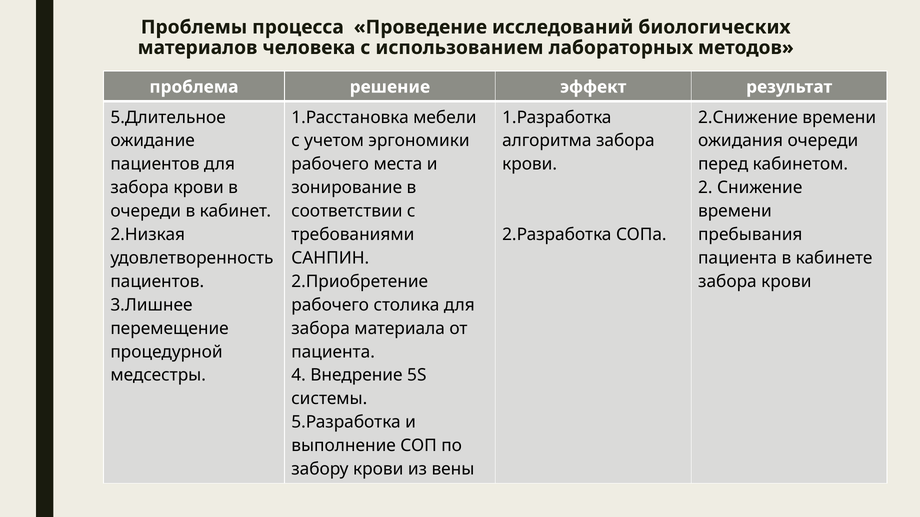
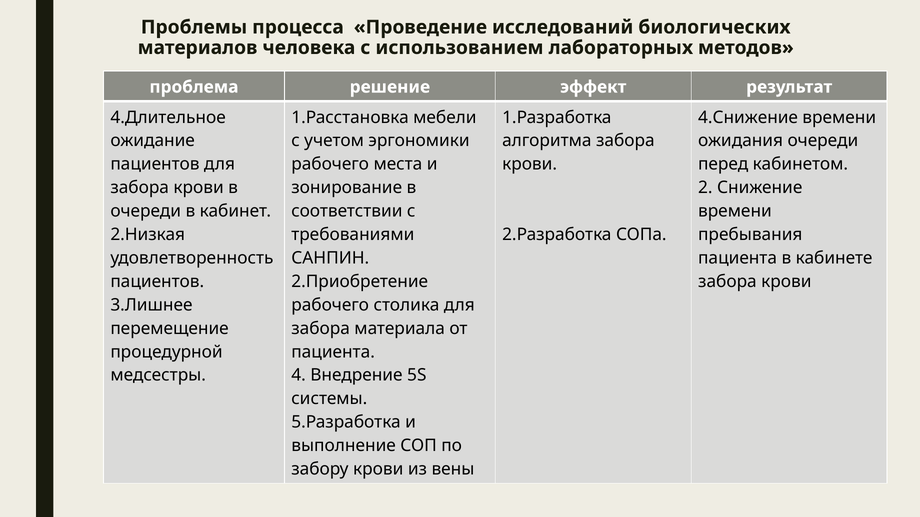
5.Длительное: 5.Длительное -> 4.Длительное (168, 117)
2.Снижение: 2.Снижение -> 4.Снижение (748, 117)
